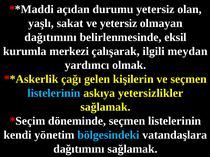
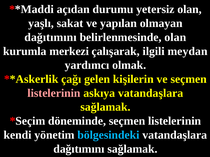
ve yetersiz: yetersiz -> yapılan (118, 23)
belirlenmesinde eksil: eksil -> olan (175, 37)
listelerinin colour: light blue -> pink (54, 93)
askıya yetersizlikler: yetersizlikler -> vatandaşlara (151, 93)
